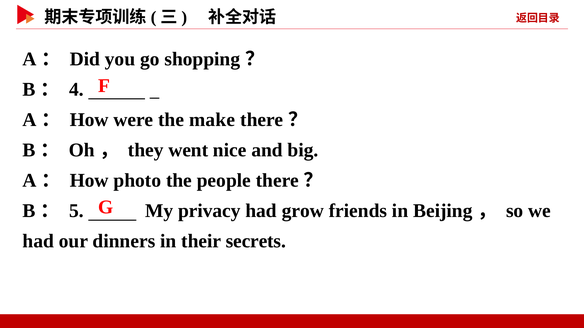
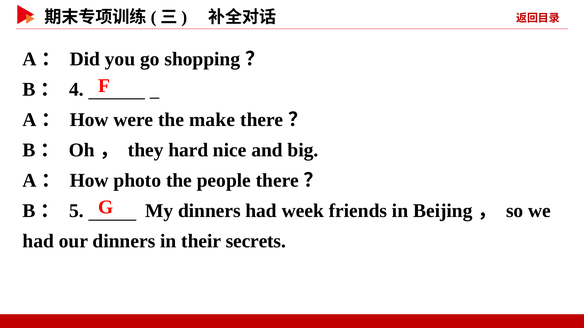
went: went -> hard (188, 150)
My privacy: privacy -> dinners (209, 211)
grow: grow -> week (303, 211)
